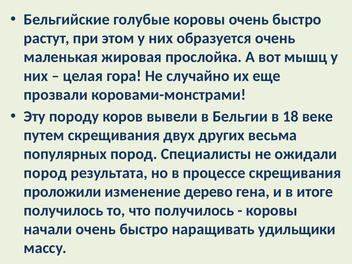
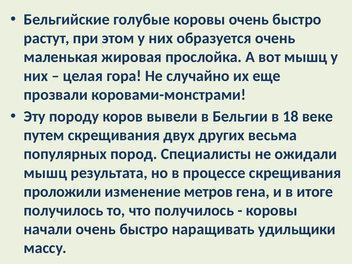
пород: пород -> мышц (45, 173)
дерево: дерево -> метров (208, 192)
